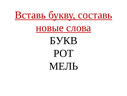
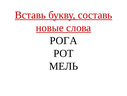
БУКВ: БУКВ -> РОГА (63, 40)
